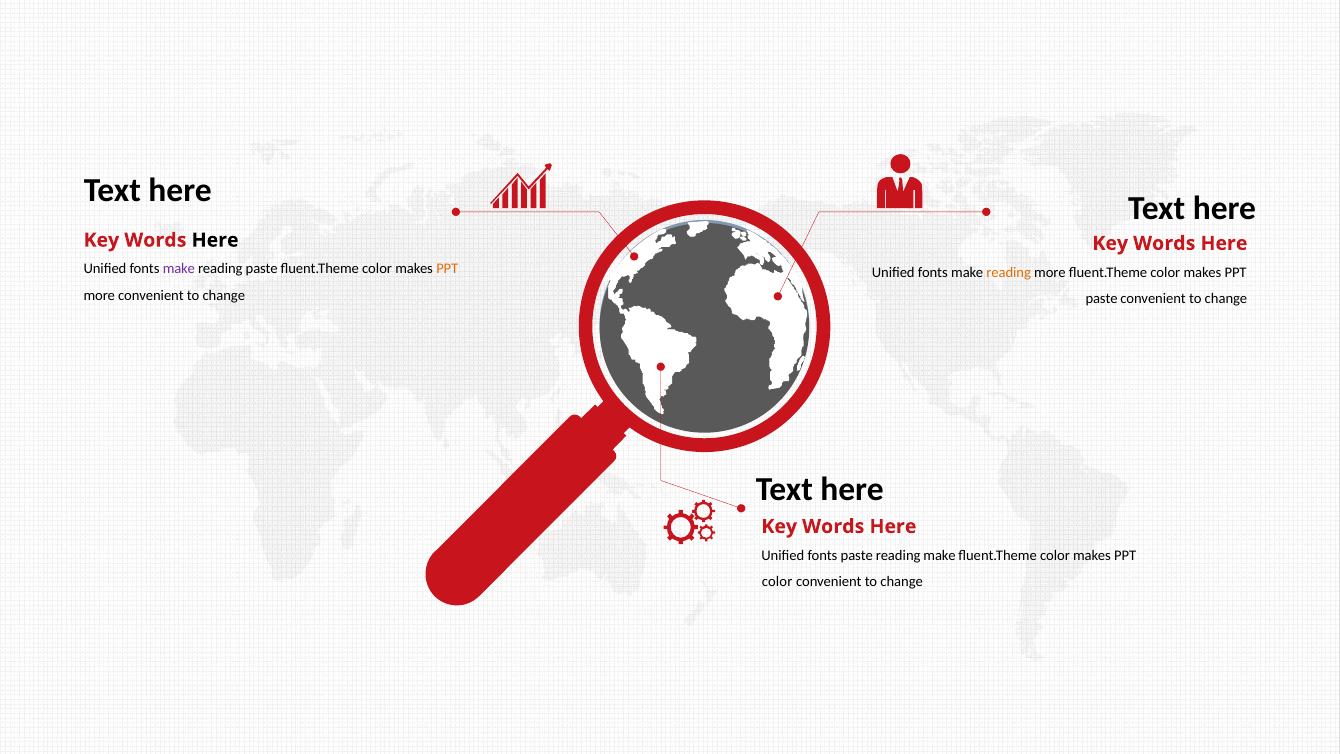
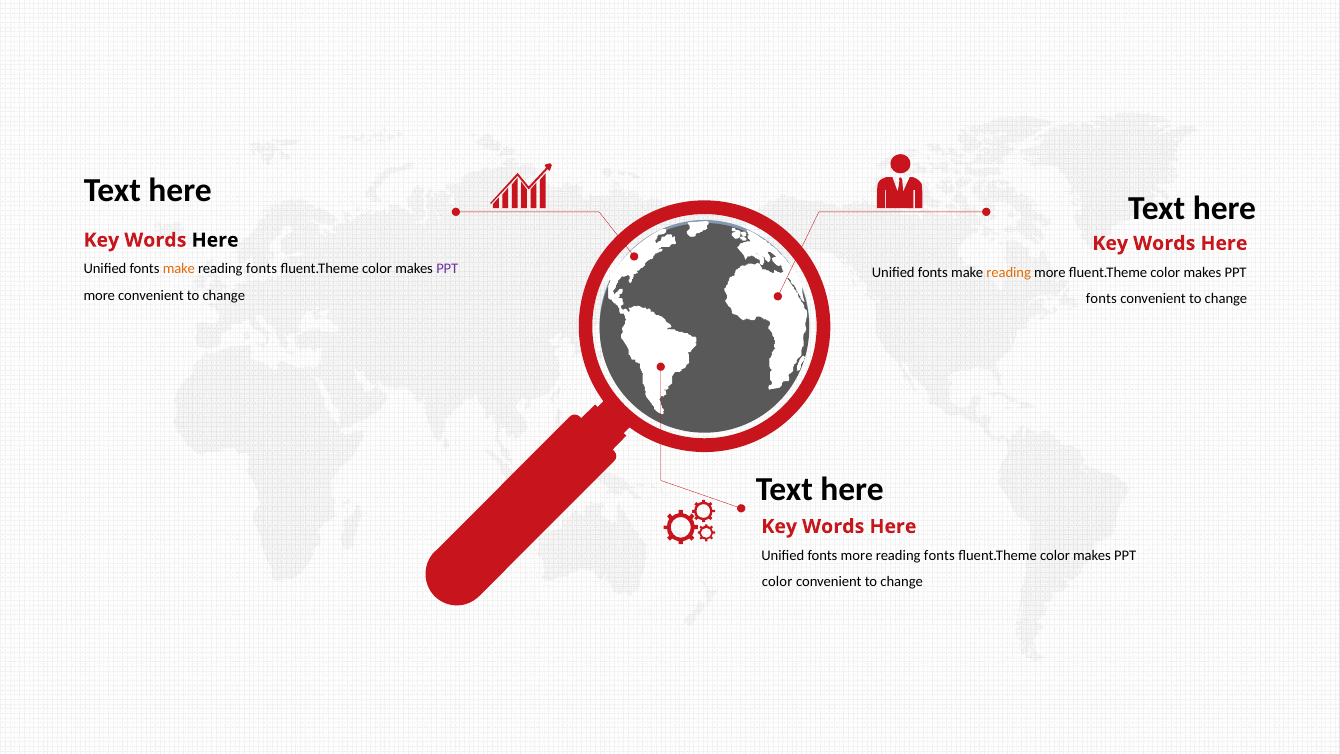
make colour: purple -> orange (179, 269)
paste: paste -> fonts (262, 269)
PPT colour: orange -> purple (447, 269)
paste: paste -> fonts (1101, 299)
fonts paste: paste -> more (857, 555)
make: make -> fonts (939, 555)
